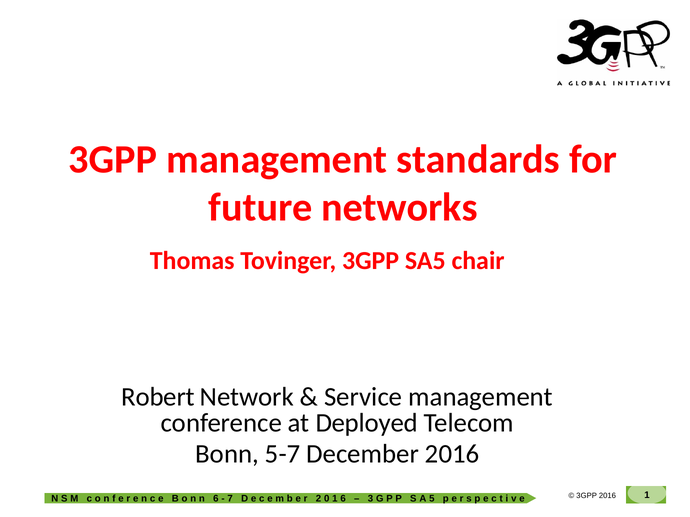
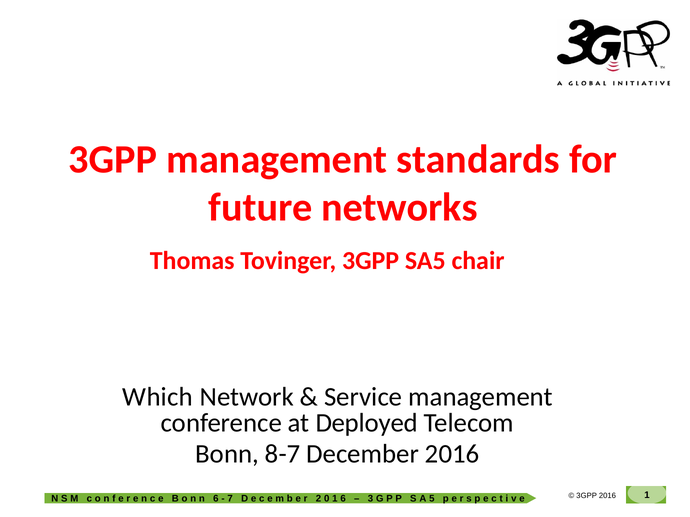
Robert: Robert -> Which (158, 397)
5-7: 5-7 -> 8-7 (283, 454)
